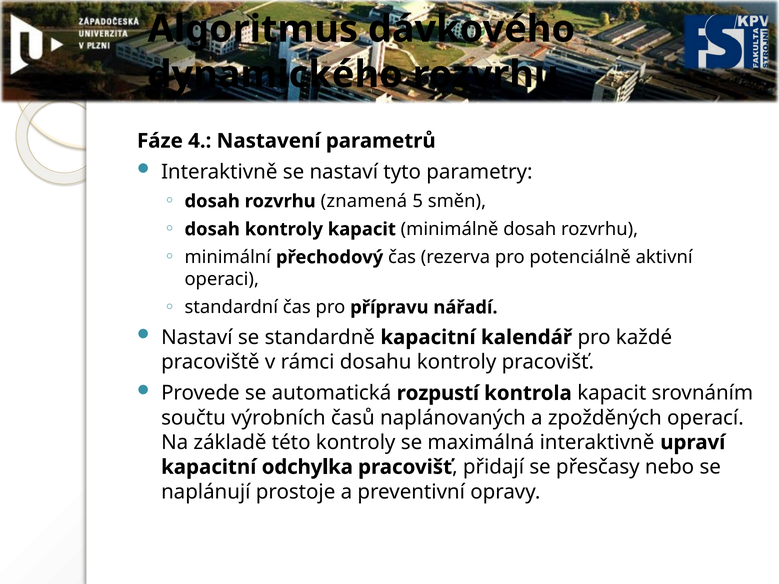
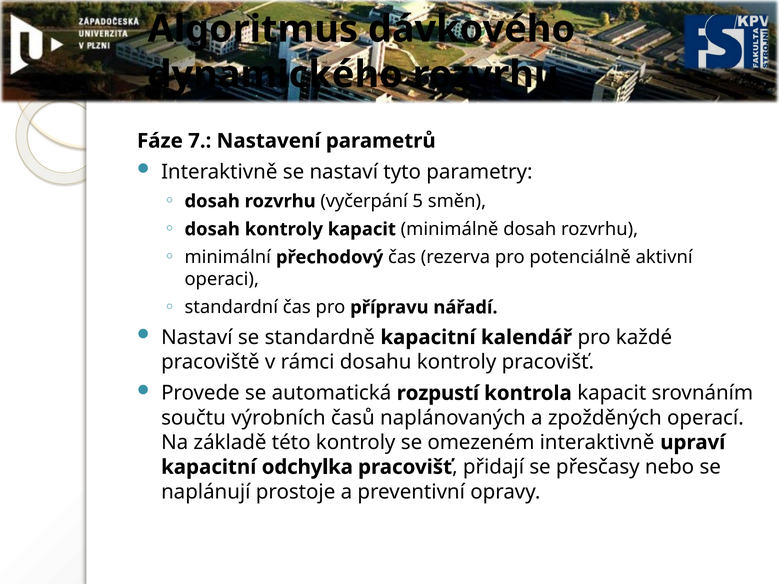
4: 4 -> 7 (200, 141)
znamená: znamená -> vyčerpání (364, 201)
maximálná: maximálná -> omezeném (481, 443)
